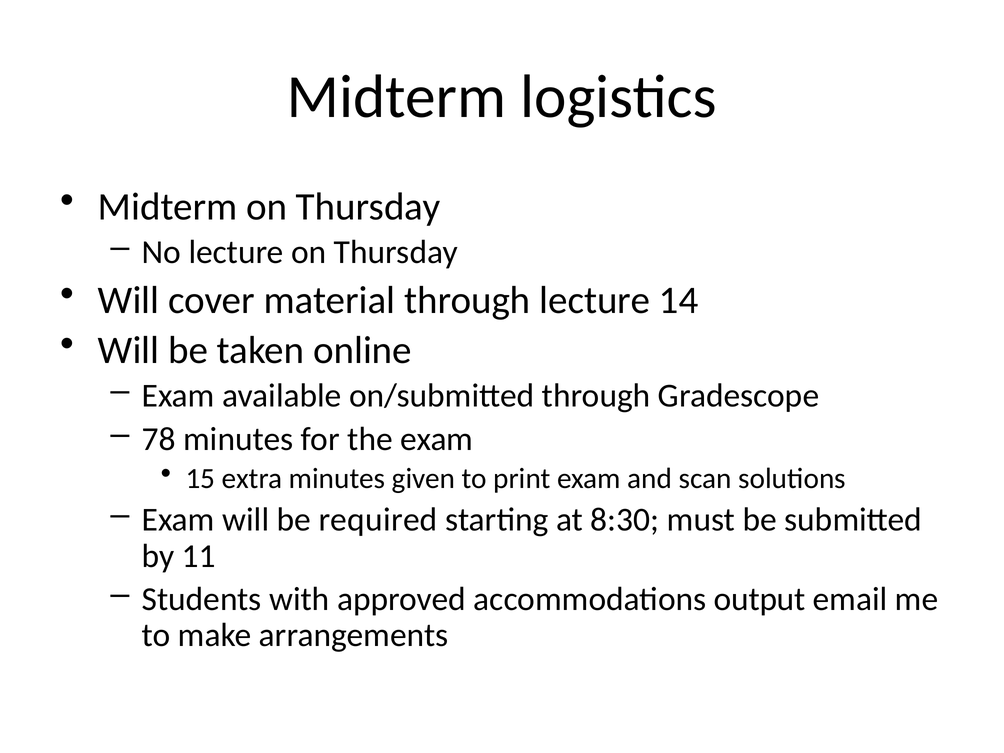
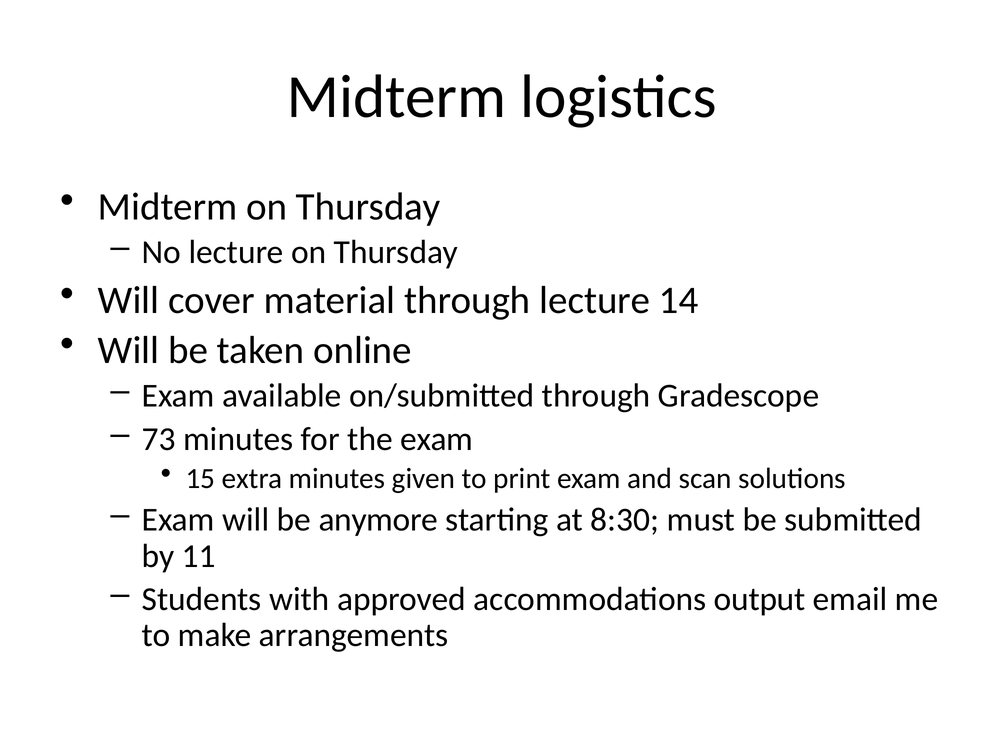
78: 78 -> 73 (159, 439)
required: required -> anymore (378, 520)
